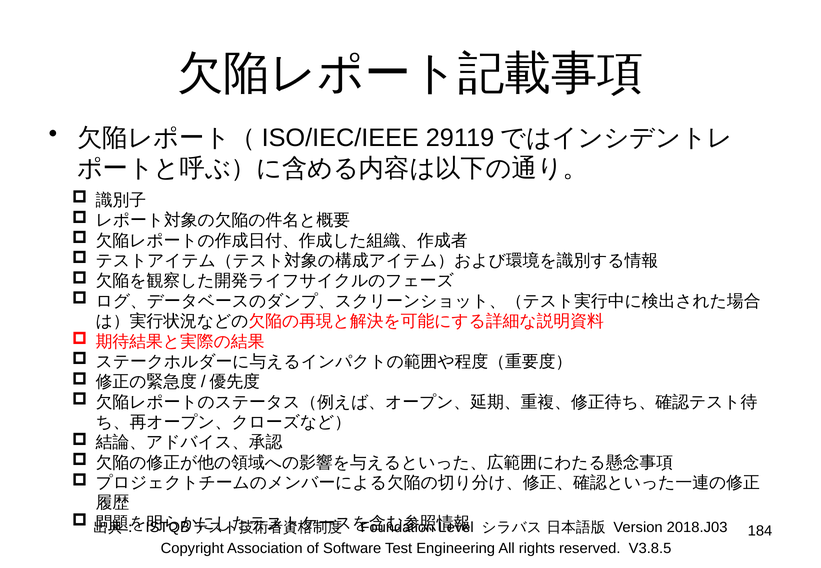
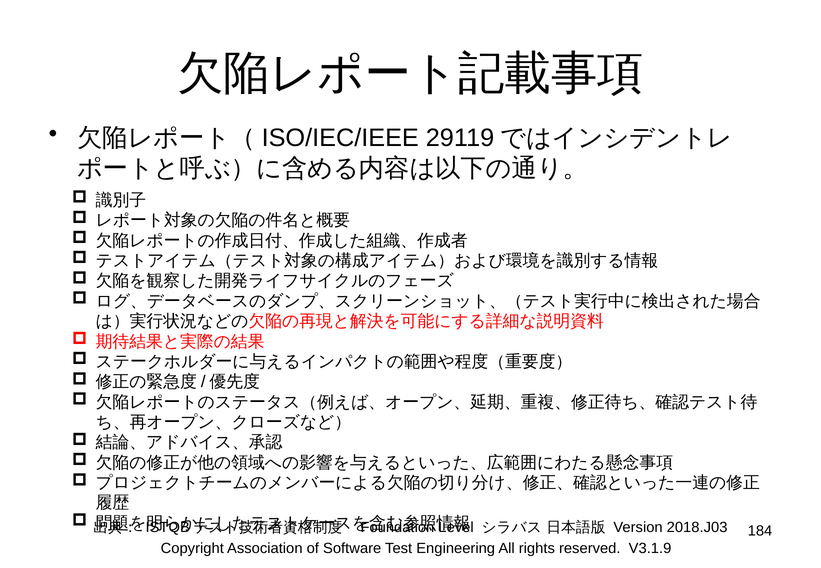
V3.8.5: V3.8.5 -> V3.1.9 (650, 549)
